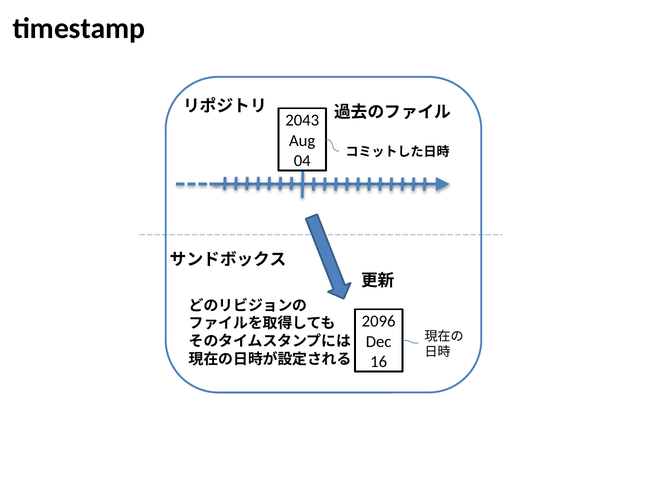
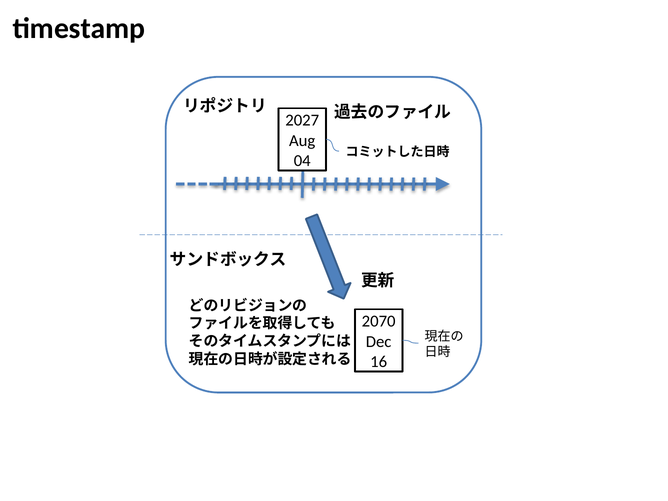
2043: 2043 -> 2027 (302, 120)
2096: 2096 -> 2070 (379, 321)
